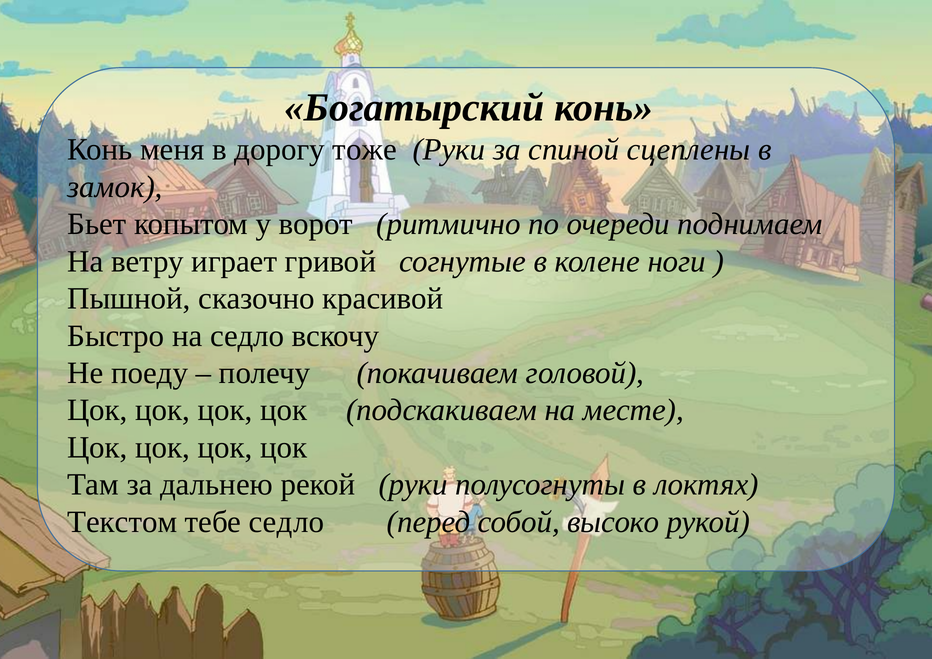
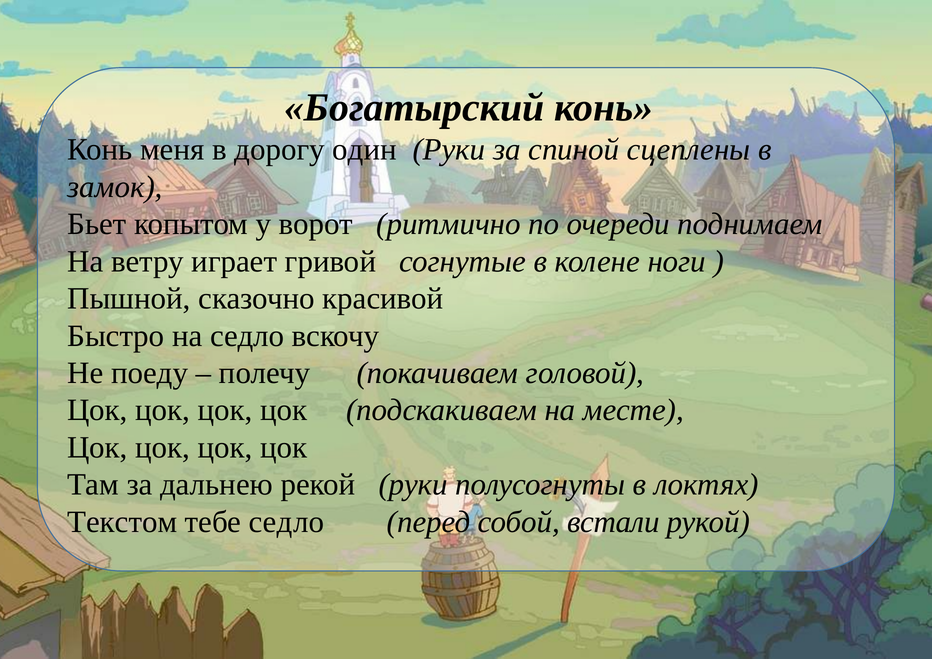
тоже: тоже -> один (365, 150)
высоко: высоко -> встали (613, 522)
